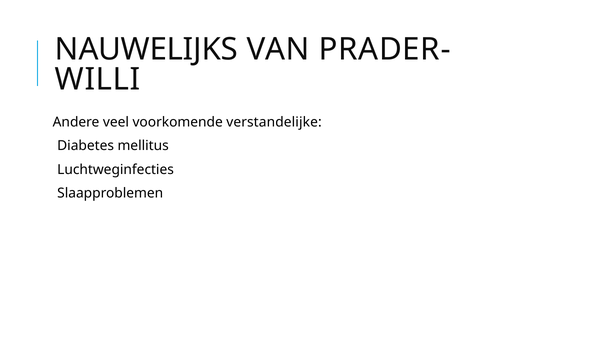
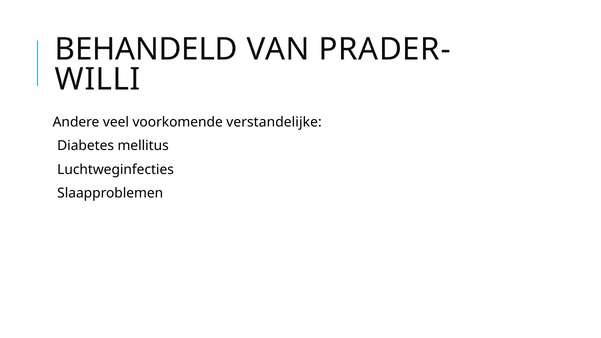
NAUWELIJKS: NAUWELIJKS -> BEHANDELD (146, 49)
